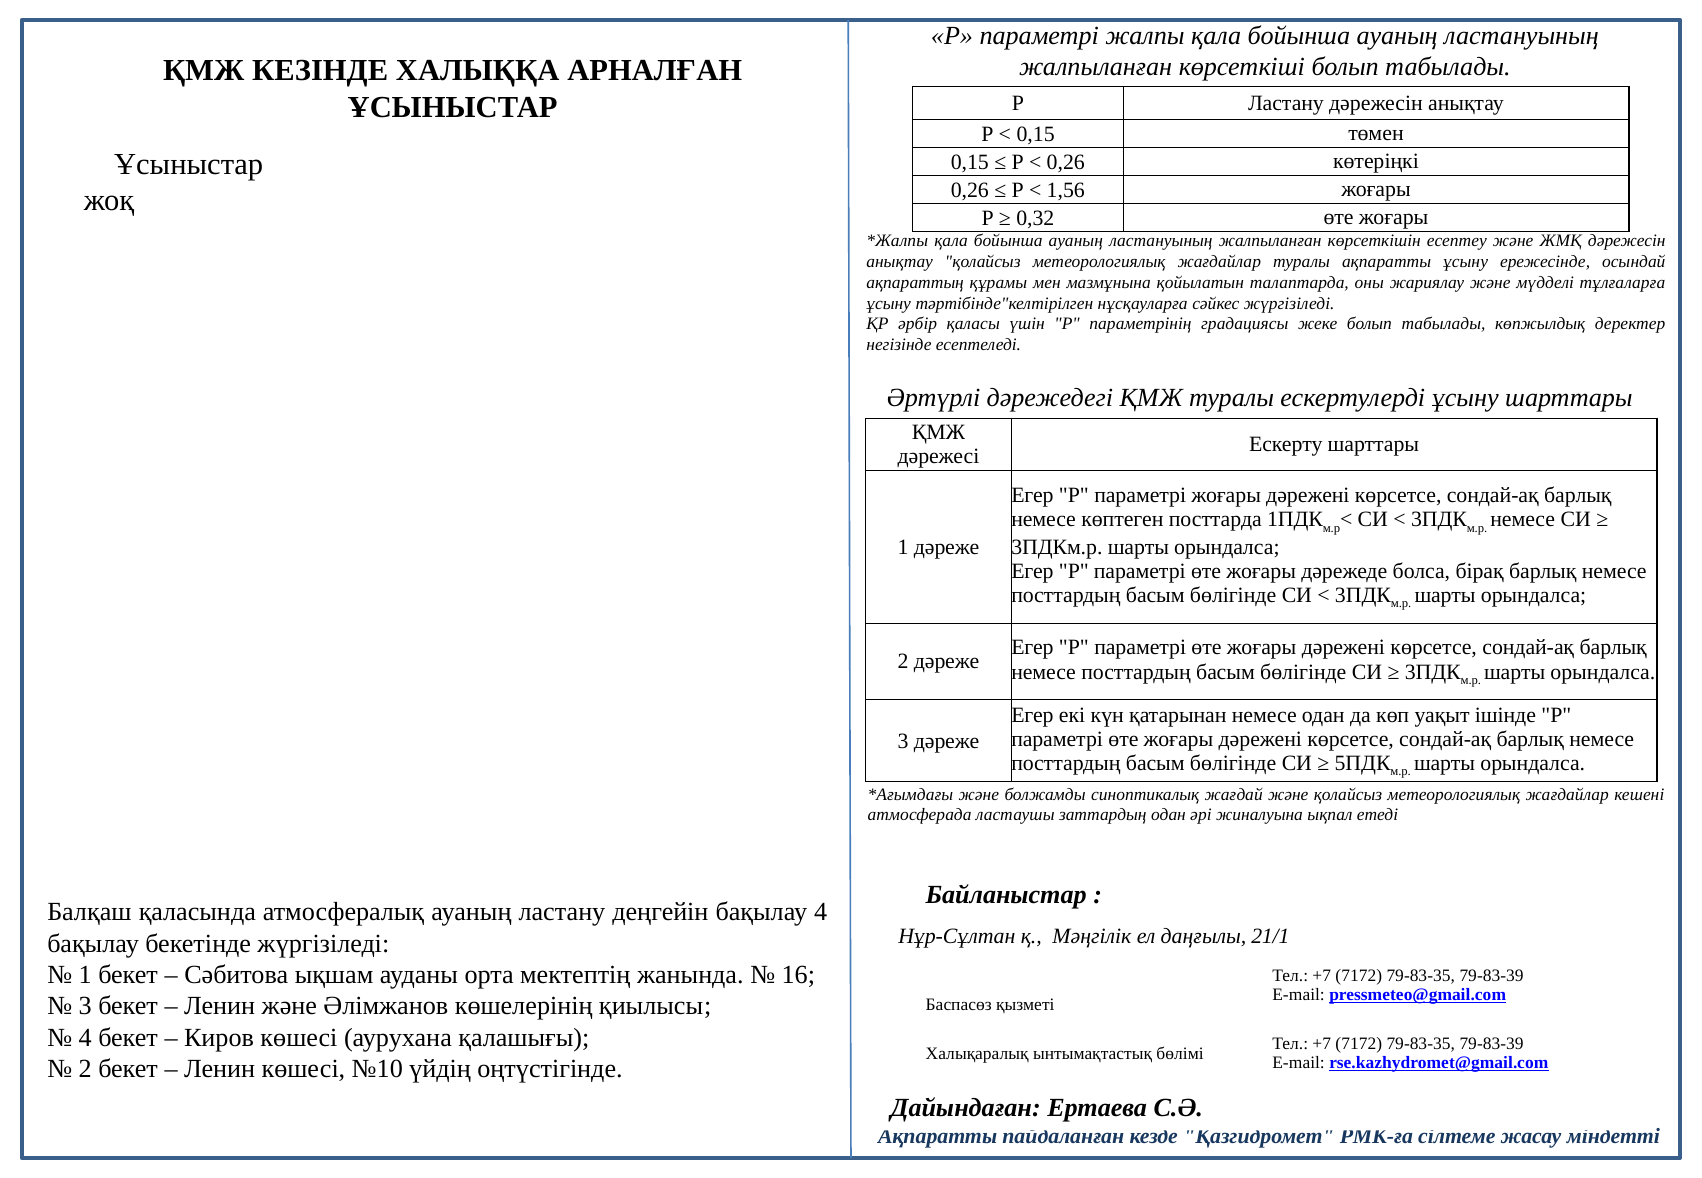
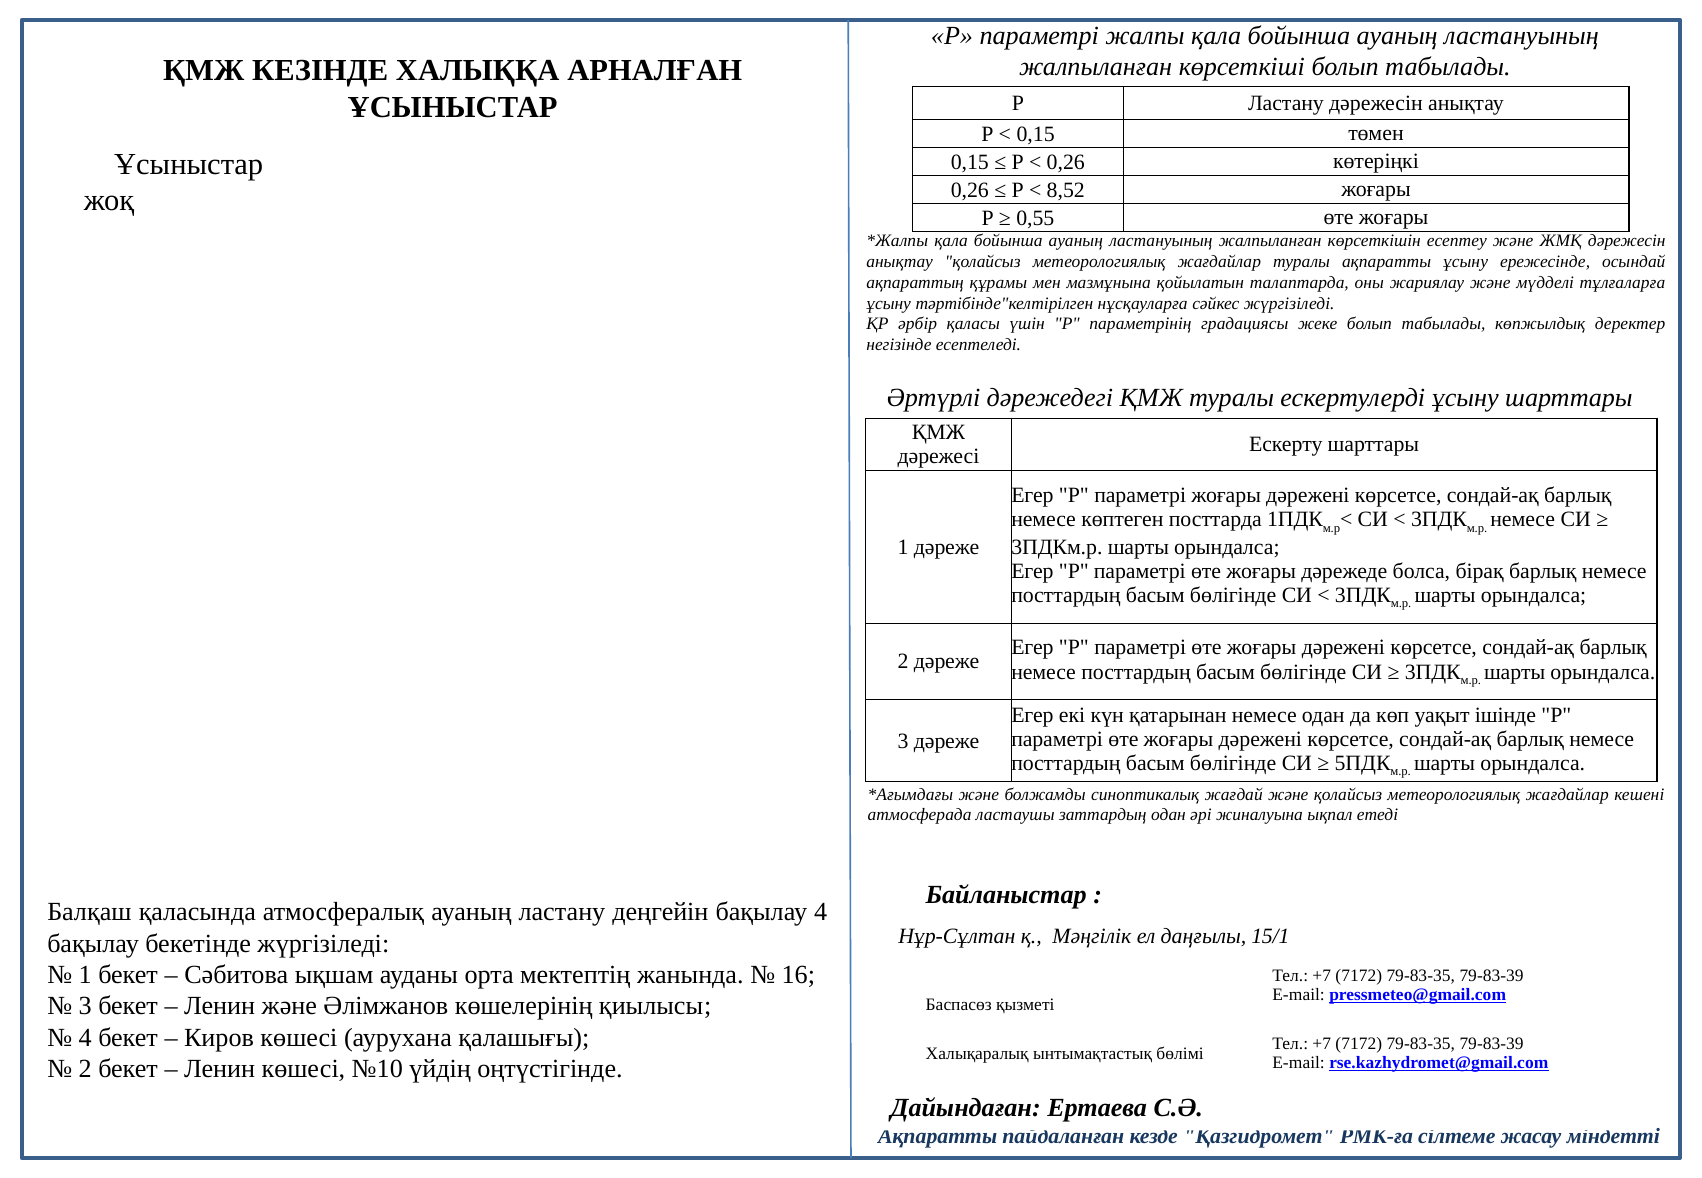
1,56: 1,56 -> 8,52 (1066, 190)
0,32: 0,32 -> 0,55 (1035, 218)
21/1: 21/1 -> 15/1 (1270, 937)
